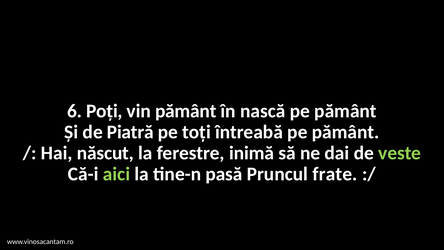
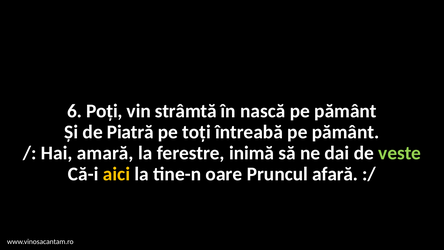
vin pământ: pământ -> strâmtă (186, 111)
născut: născut -> amară (105, 153)
aici colour: light green -> yellow (117, 174)
pasă: pasă -> oare (224, 174)
frate: frate -> afară (335, 174)
